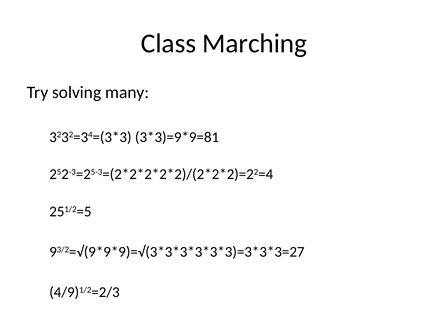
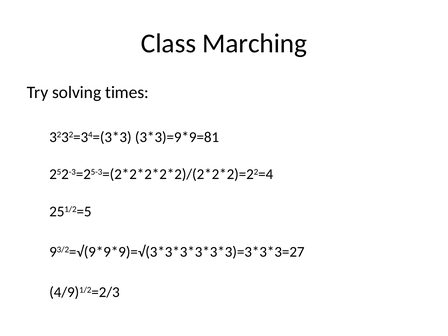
many: many -> times (127, 92)
